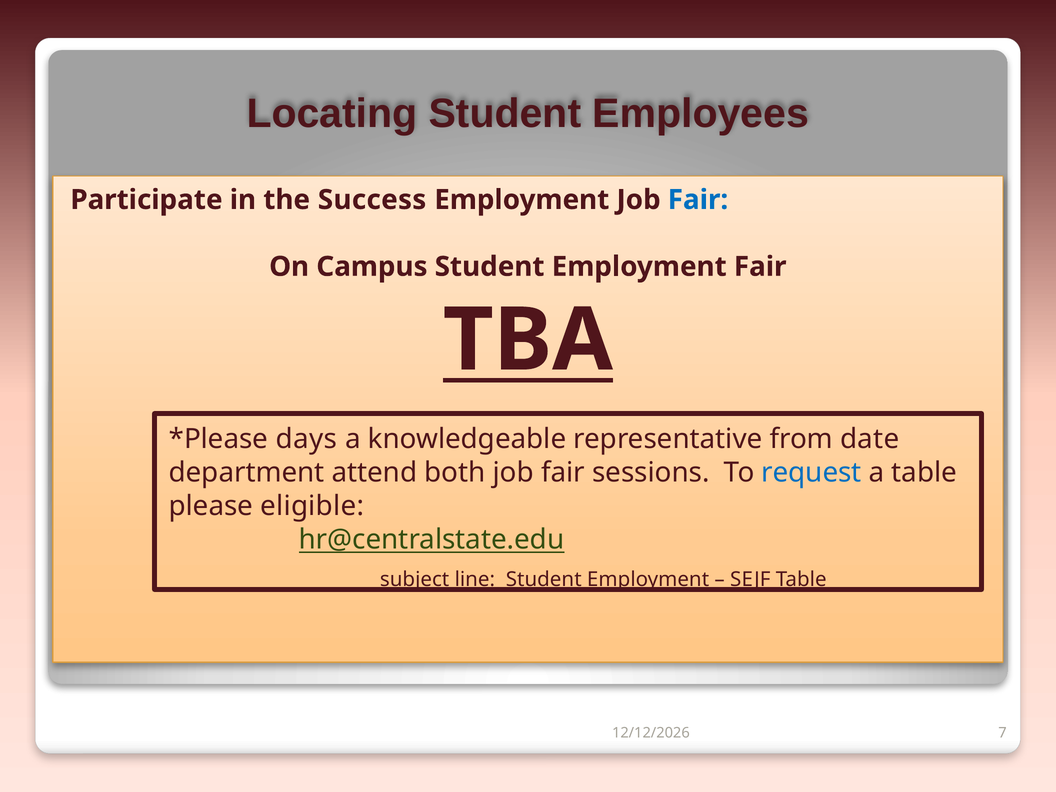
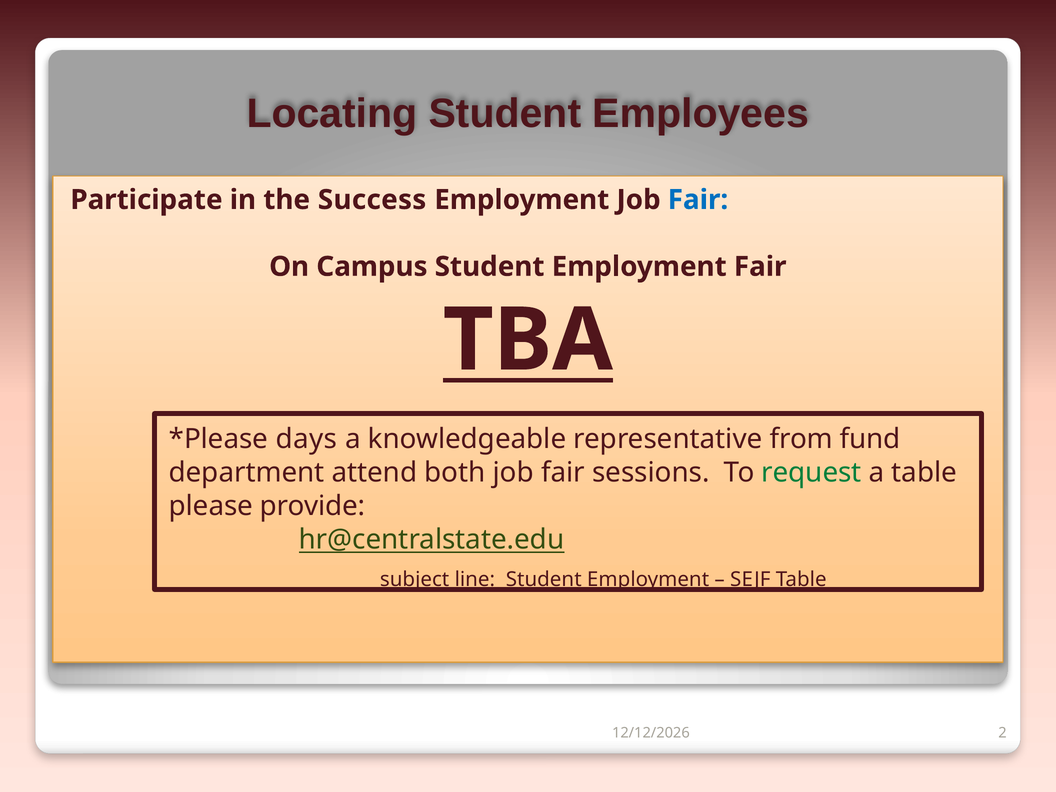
date: date -> fund (870, 439)
request colour: blue -> green (811, 473)
eligible: eligible -> provide (312, 506)
7: 7 -> 2 (1002, 733)
